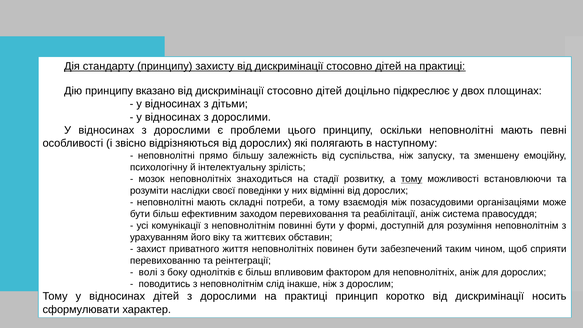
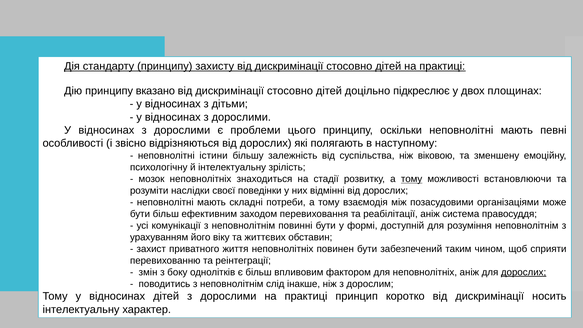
прямо: прямо -> істини (214, 156)
запуску: запуску -> віковою (436, 156)
волі: волі -> змін (148, 272)
дорослих underline: none -> present (524, 272)
сформулювати: сформулювати -> інтелектуальну (81, 309)
